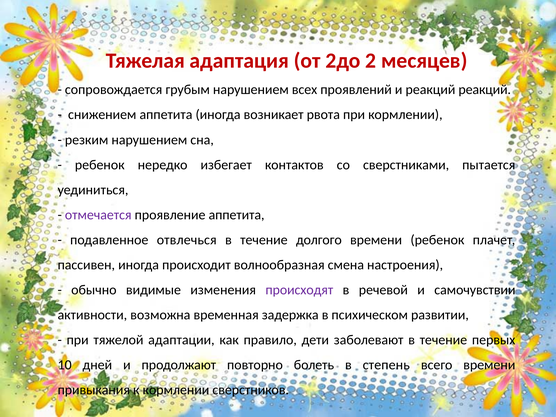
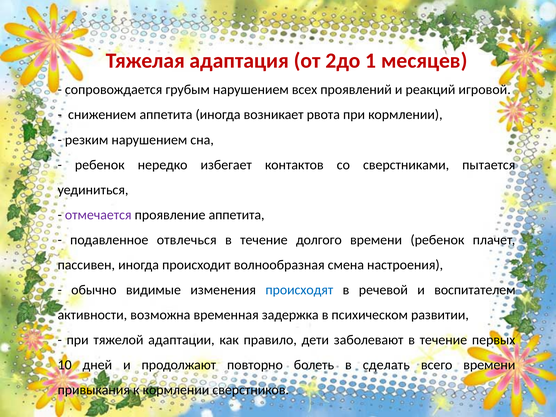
2: 2 -> 1 (371, 61)
реакций реакций: реакций -> игровой (485, 90)
происходят colour: purple -> blue (299, 290)
самочувствии: самочувствии -> воспитателем (475, 290)
степень: степень -> сделать (386, 365)
